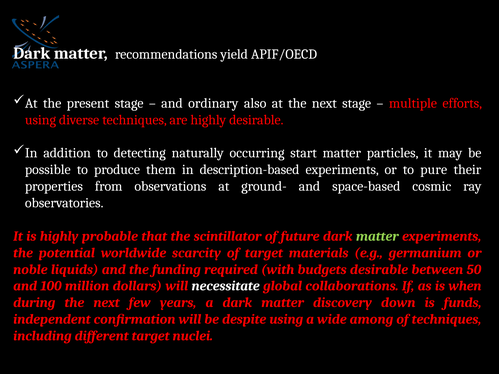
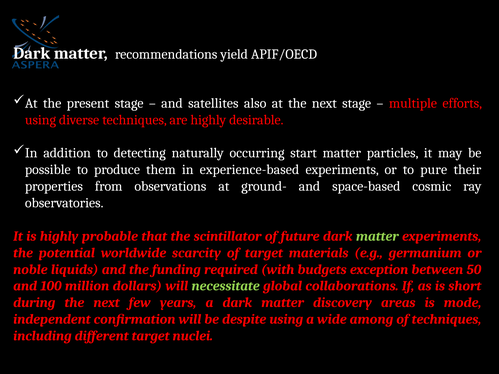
ordinary: ordinary -> satellites (213, 103)
description-based: description-based -> experience-based (249, 170)
budgets desirable: desirable -> exception (379, 270)
necessitate colour: white -> light green (226, 286)
when: when -> short (465, 286)
down: down -> areas (398, 303)
funds: funds -> mode (463, 303)
